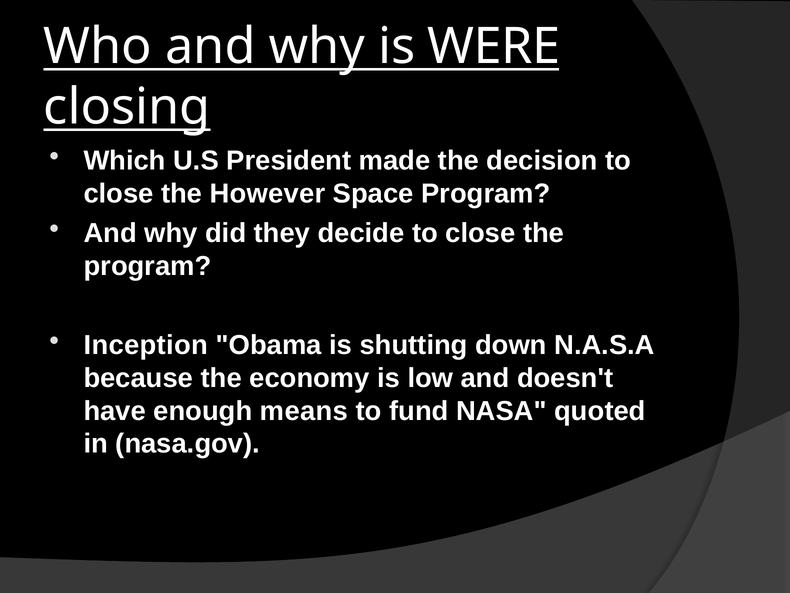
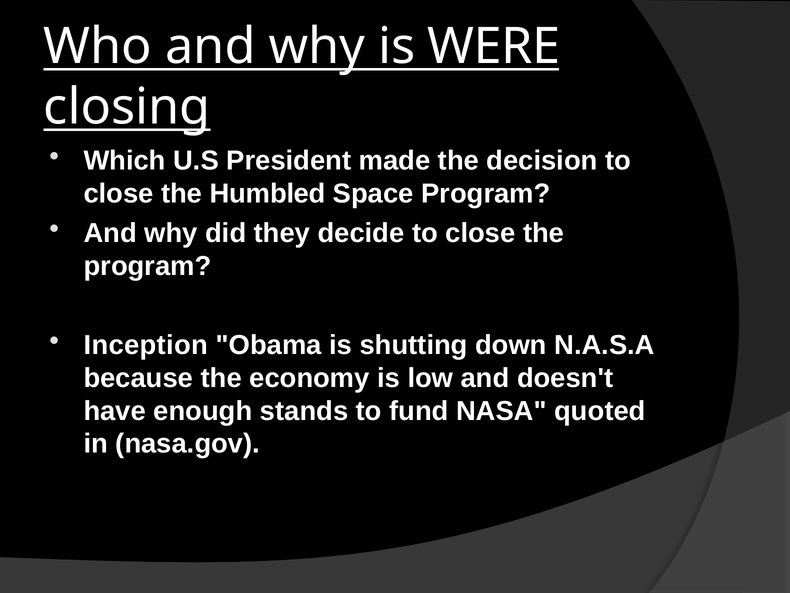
However: However -> Humbled (268, 193)
means: means -> stands (304, 411)
